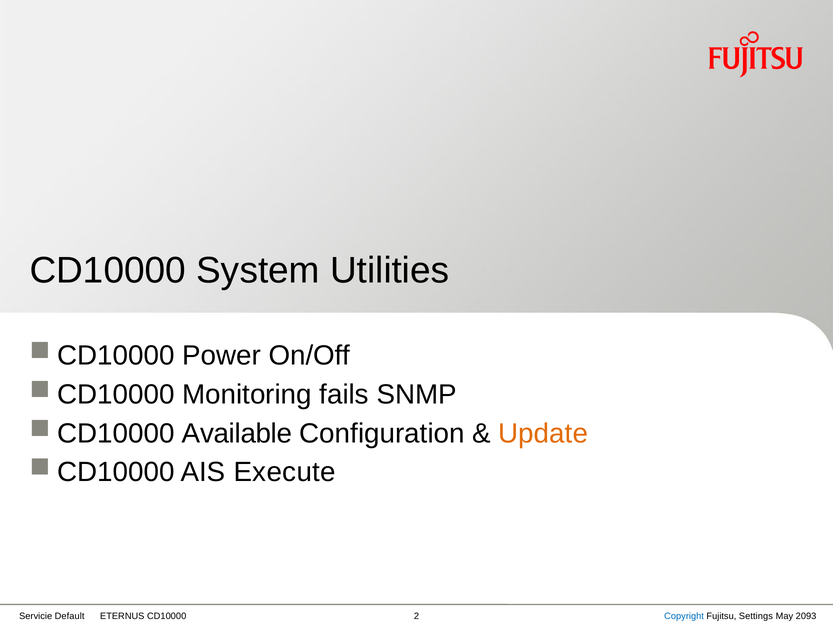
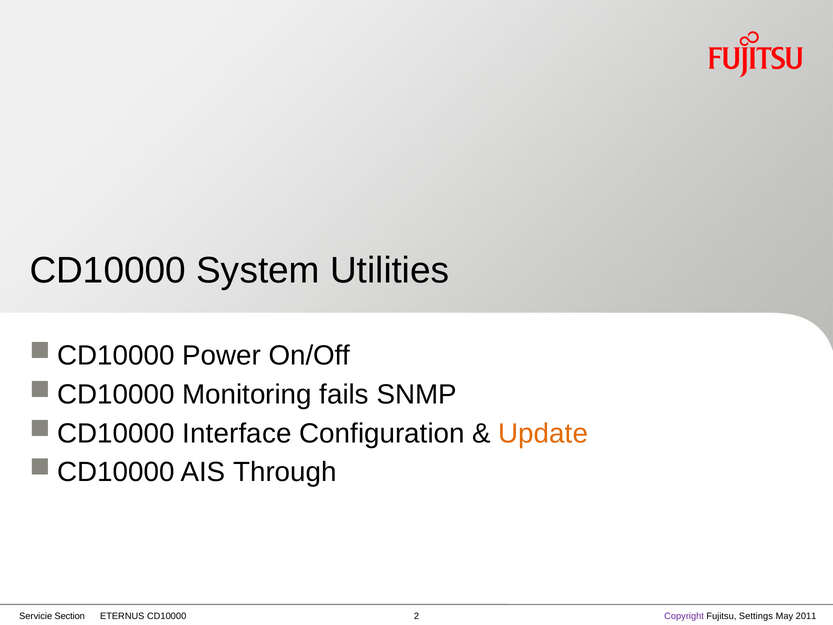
Available: Available -> Interface (237, 433)
Execute: Execute -> Through (285, 472)
Copyright colour: blue -> purple (684, 616)
2093: 2093 -> 2011 (806, 616)
Default: Default -> Section (70, 616)
